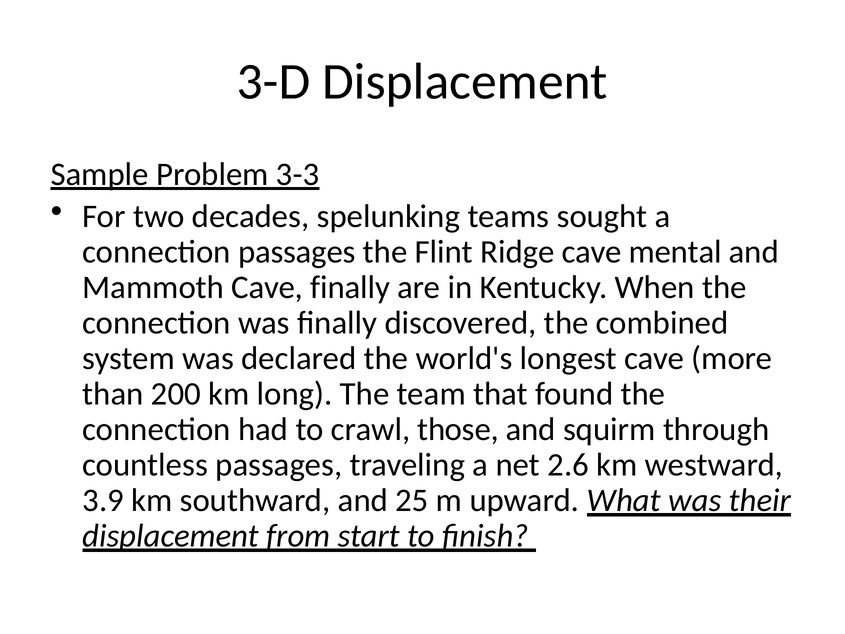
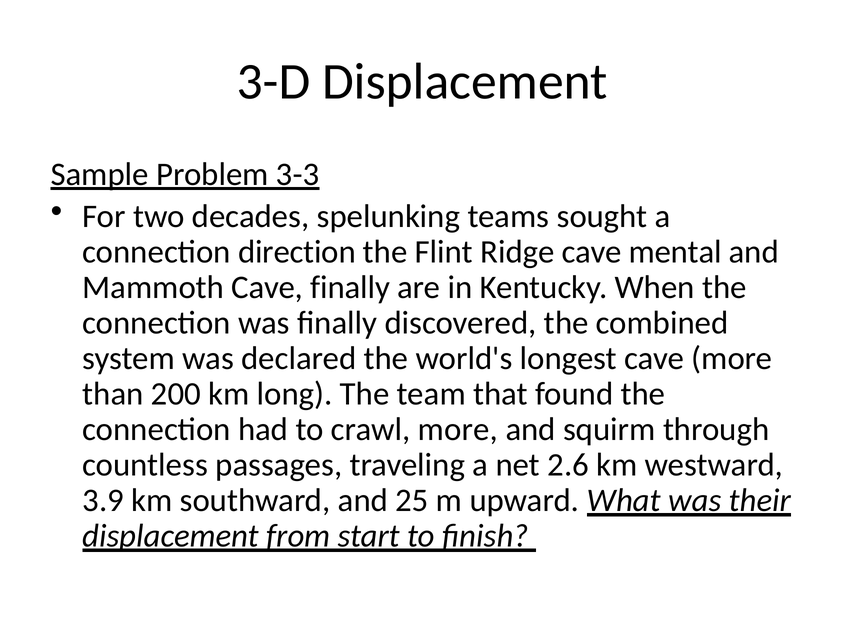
connection passages: passages -> direction (297, 252)
crawl those: those -> more (458, 429)
